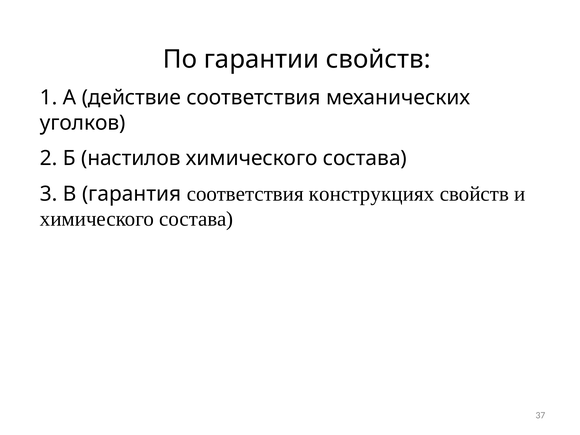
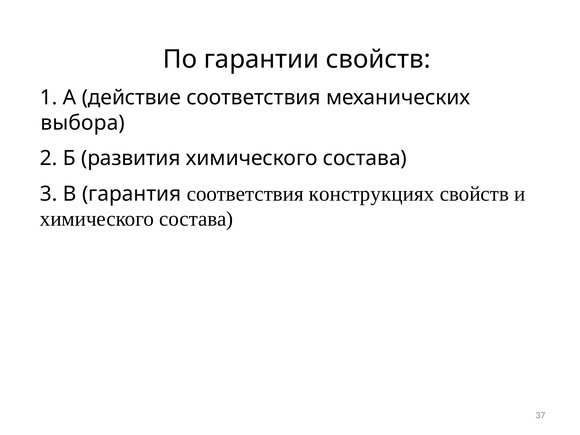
уголков: уголков -> выбора (83, 123)
настилов: настилов -> развития (131, 158)
